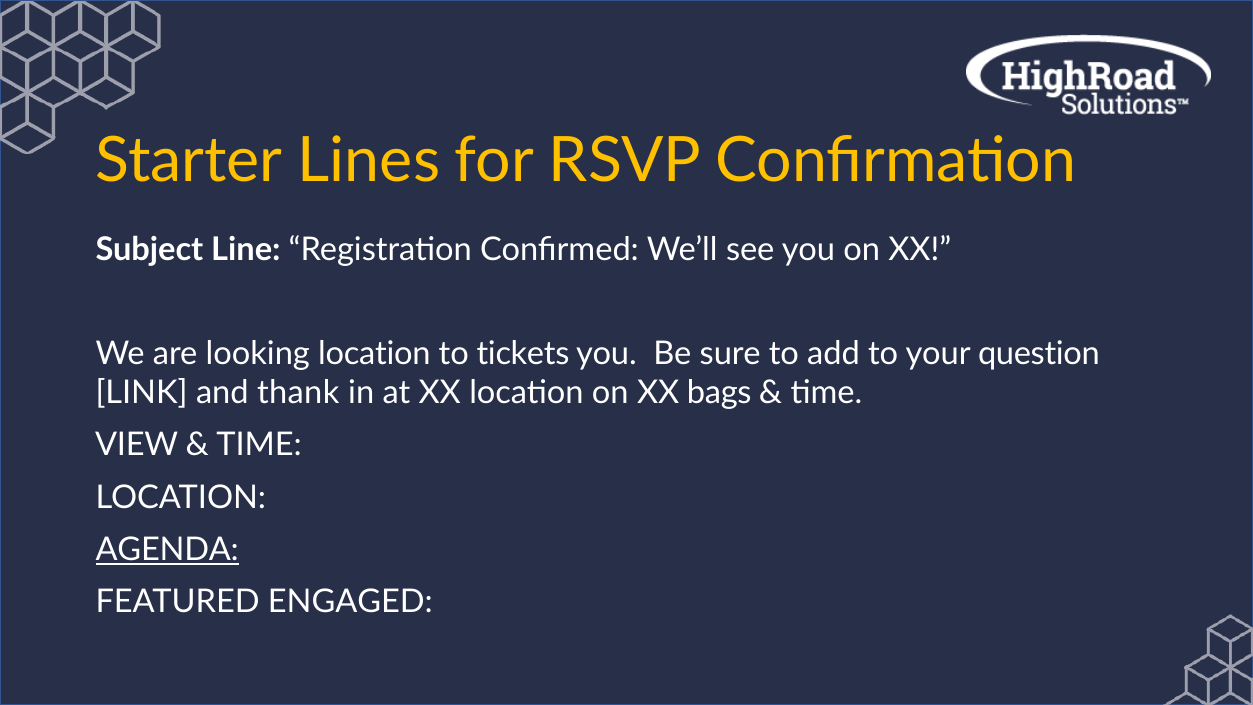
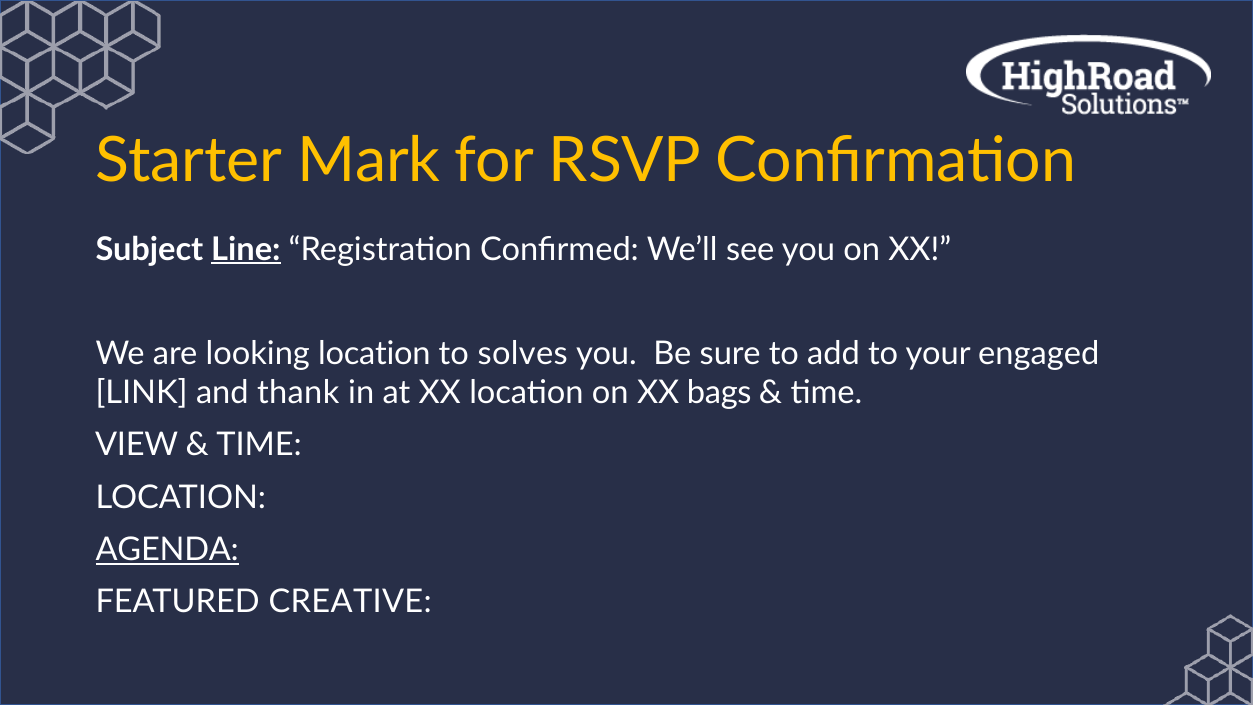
Lines: Lines -> Mark (369, 161)
Line underline: none -> present (246, 249)
tickets: tickets -> solves (523, 354)
question: question -> engaged (1039, 354)
ENGAGED: ENGAGED -> CREATIVE (350, 602)
